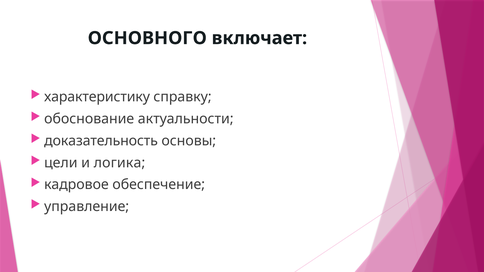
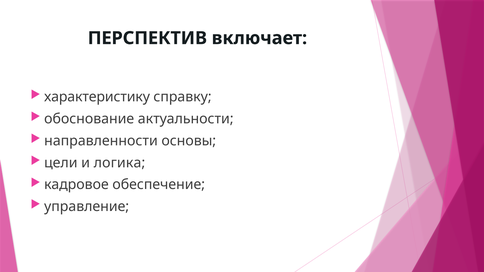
ОСНОВНОГО: ОСНОВНОГО -> ПЕРСПЕКТИВ (147, 38)
доказательность: доказательность -> направленности (101, 141)
